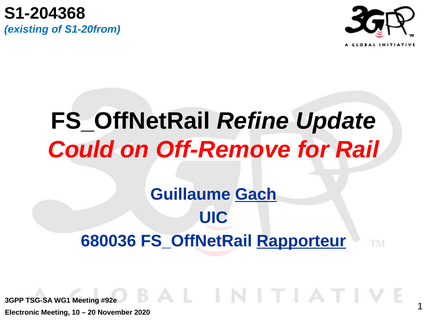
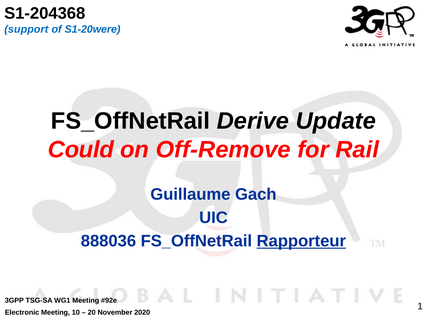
existing: existing -> support (26, 29)
S1-20from: S1-20from -> S1-20were (93, 29)
Refine: Refine -> Derive (253, 121)
Gach underline: present -> none (256, 195)
680036: 680036 -> 888036 (108, 241)
